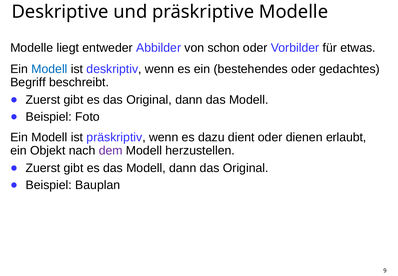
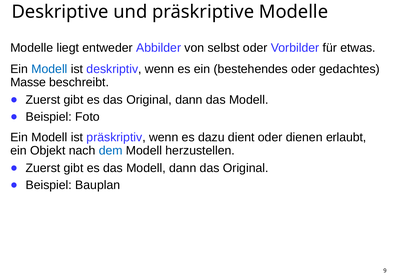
schon: schon -> selbst (224, 48)
Begriff: Begriff -> Masse (28, 82)
dem colour: purple -> blue (111, 150)
